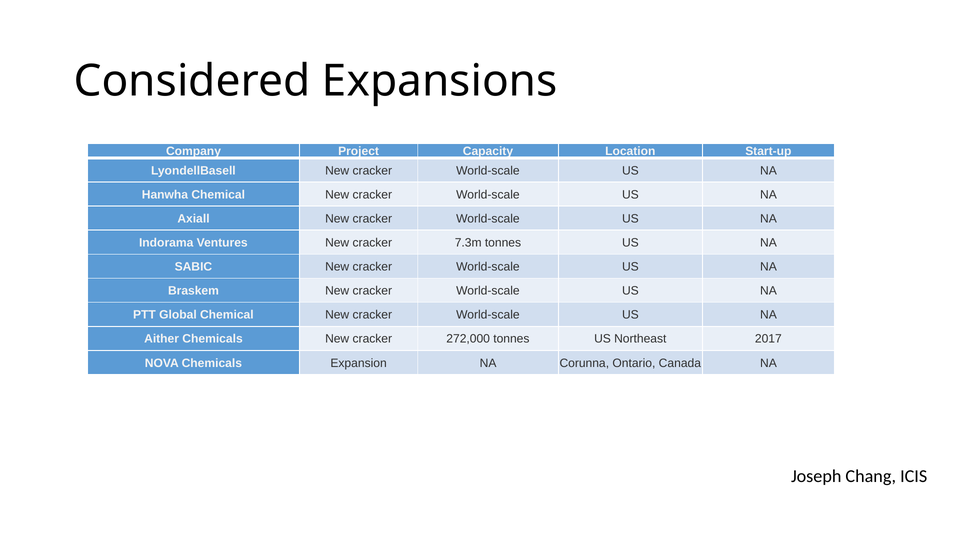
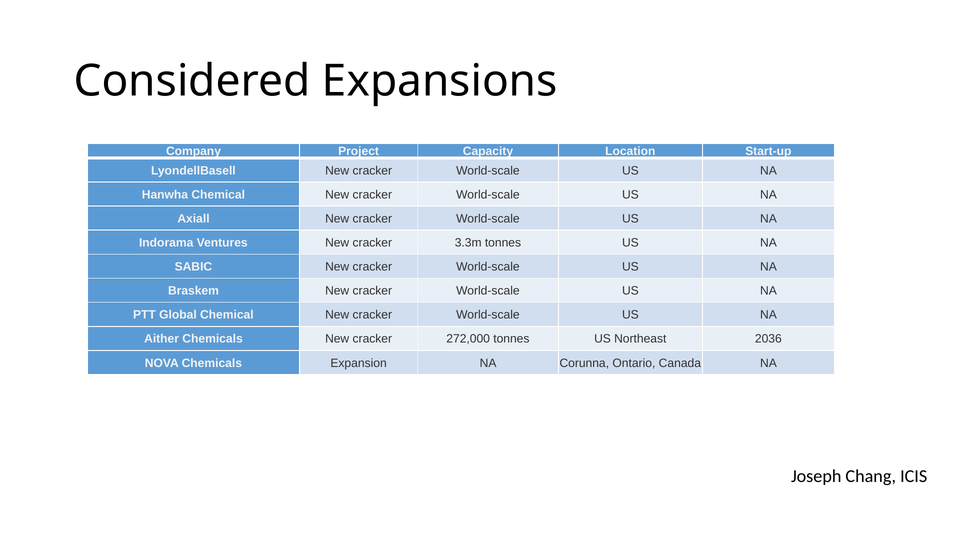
7.3m: 7.3m -> 3.3m (468, 243)
2017: 2017 -> 2036 (768, 339)
